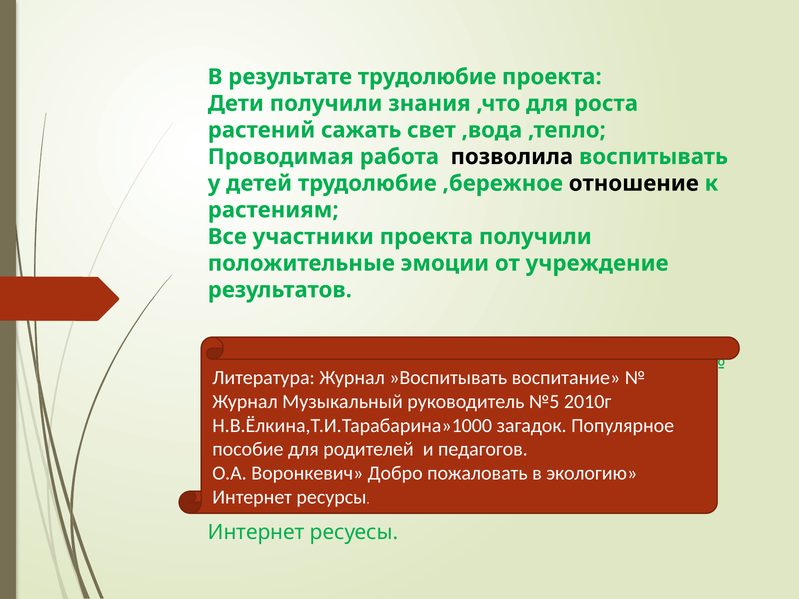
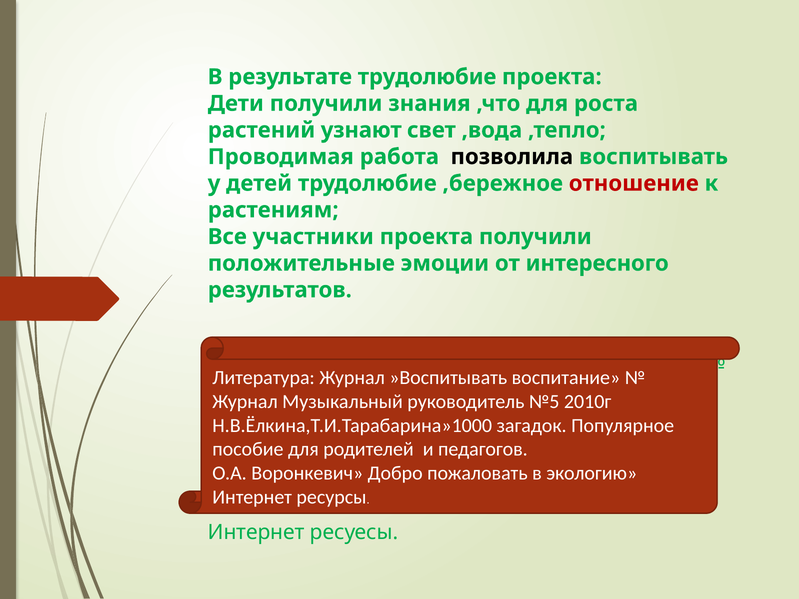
сажать: сажать -> узнают (361, 130)
отношение colour: black -> red (634, 183)
учреждение: учреждение -> интересного (597, 263)
